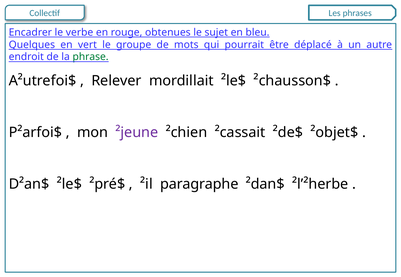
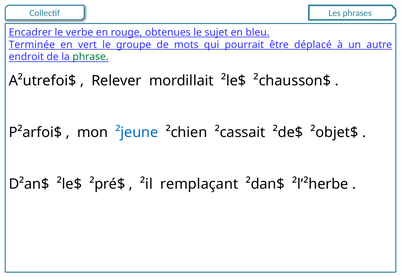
Quelques: Quelques -> Terminée (32, 45)
²jeune colour: purple -> blue (137, 133)
paragraphe: paragraphe -> remplaçant (199, 185)
